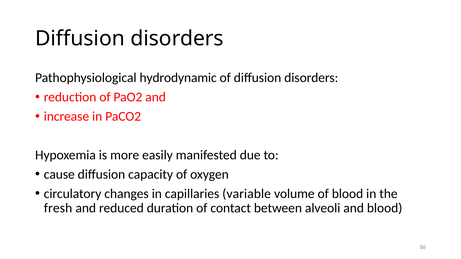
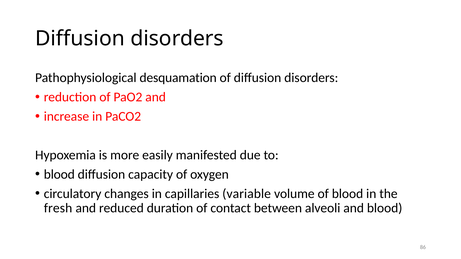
hydrodynamic: hydrodynamic -> desquamation (178, 78)
cause: cause -> blood (59, 175)
